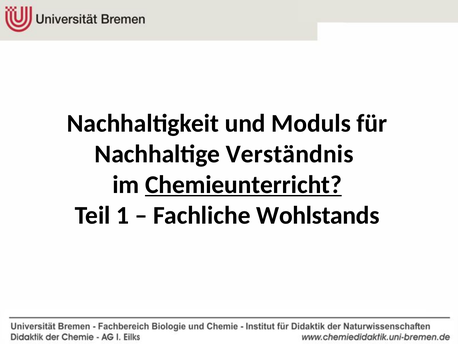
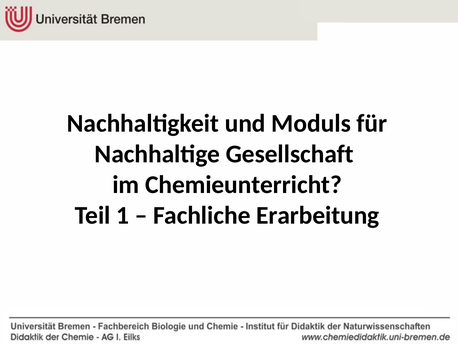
Verständnis: Verständnis -> Gesellschaft (290, 154)
Chemieunterricht underline: present -> none (243, 184)
Wohlstands: Wohlstands -> Erarbeitung (318, 215)
